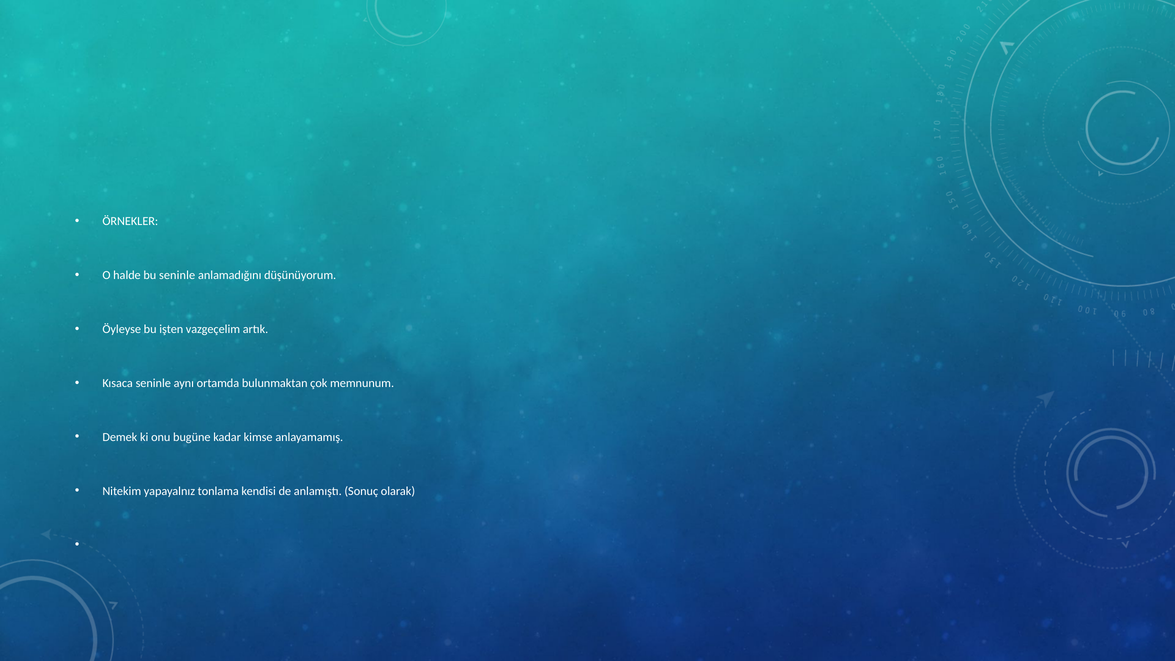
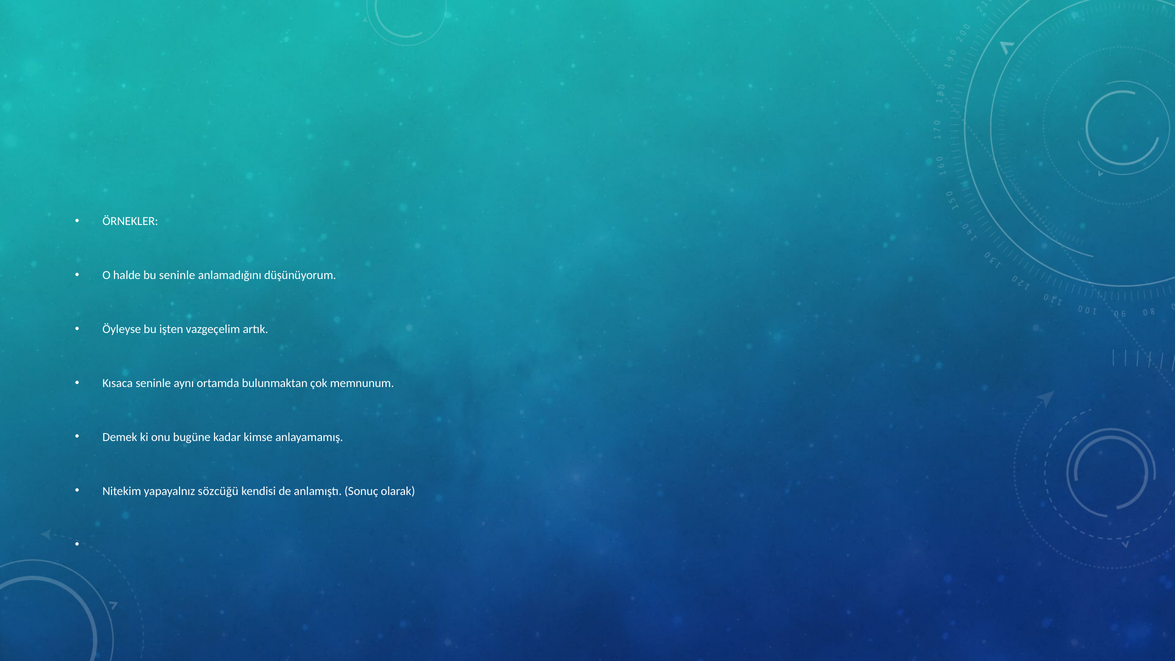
tonlama: tonlama -> sözcüğü (218, 491)
